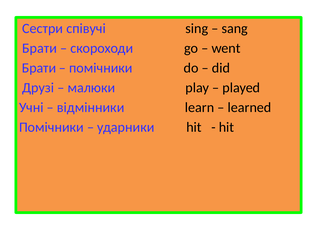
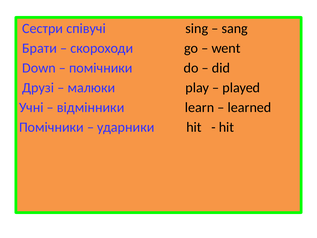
Брати: Брати -> Down (39, 68)
